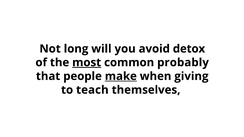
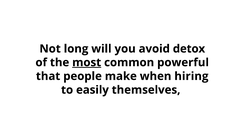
probably: probably -> powerful (183, 63)
make underline: present -> none (121, 76)
giving: giving -> hiring (191, 76)
teach: teach -> easily (92, 90)
